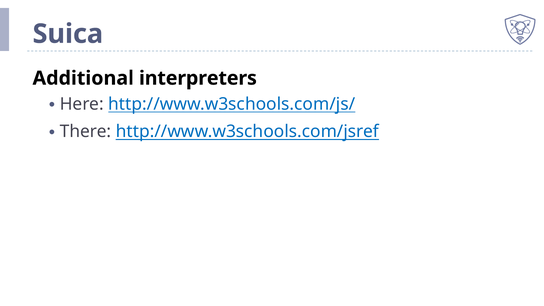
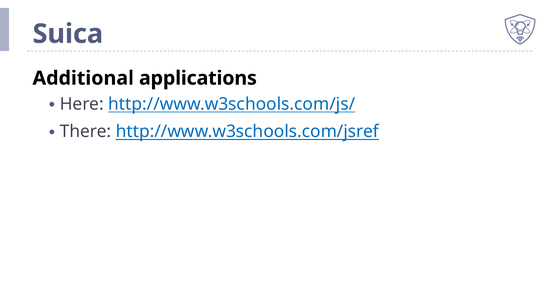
interpreters: interpreters -> applications (198, 78)
